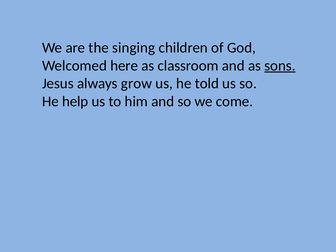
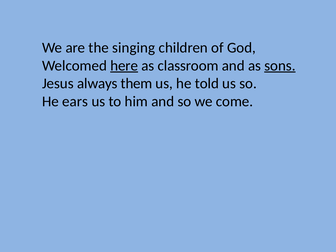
here underline: none -> present (124, 66)
grow: grow -> them (137, 84)
help: help -> ears (75, 101)
